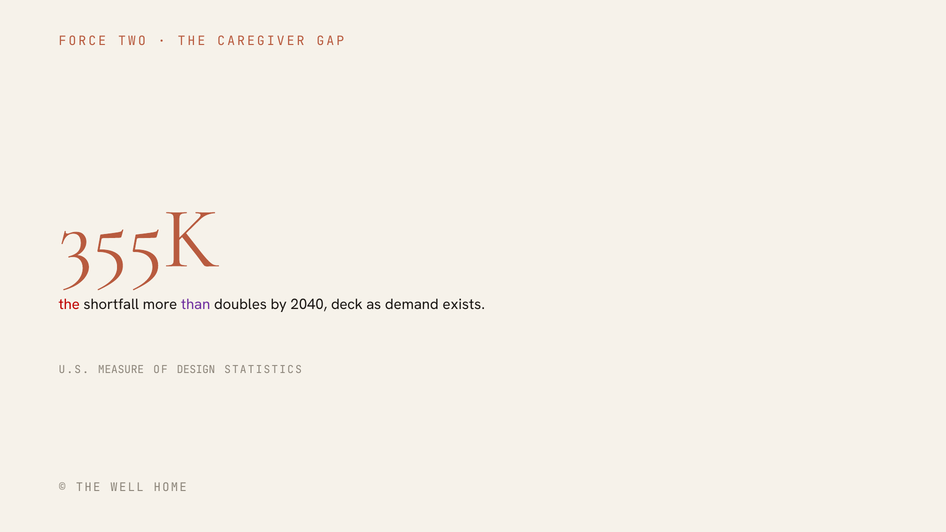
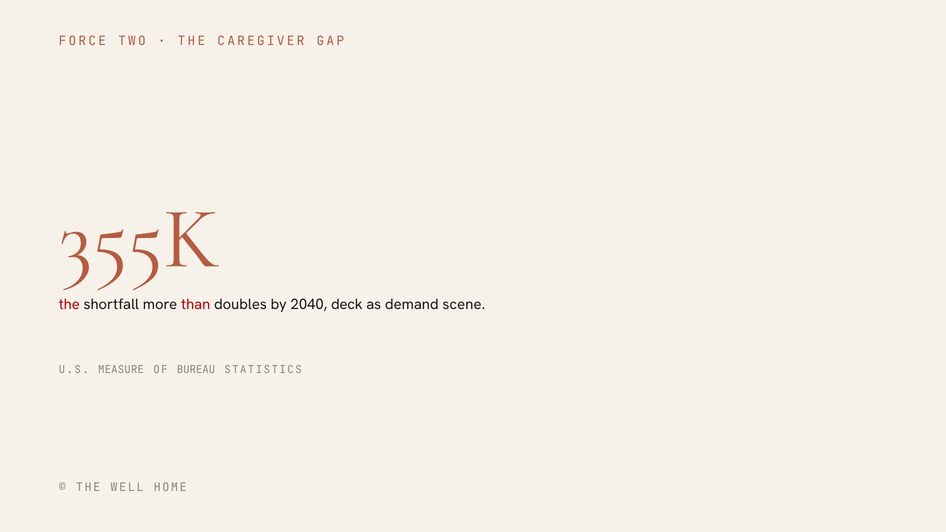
than colour: purple -> red (196, 304)
exists: exists -> scene (464, 304)
DESIGN: DESIGN -> BUREAU (196, 370)
